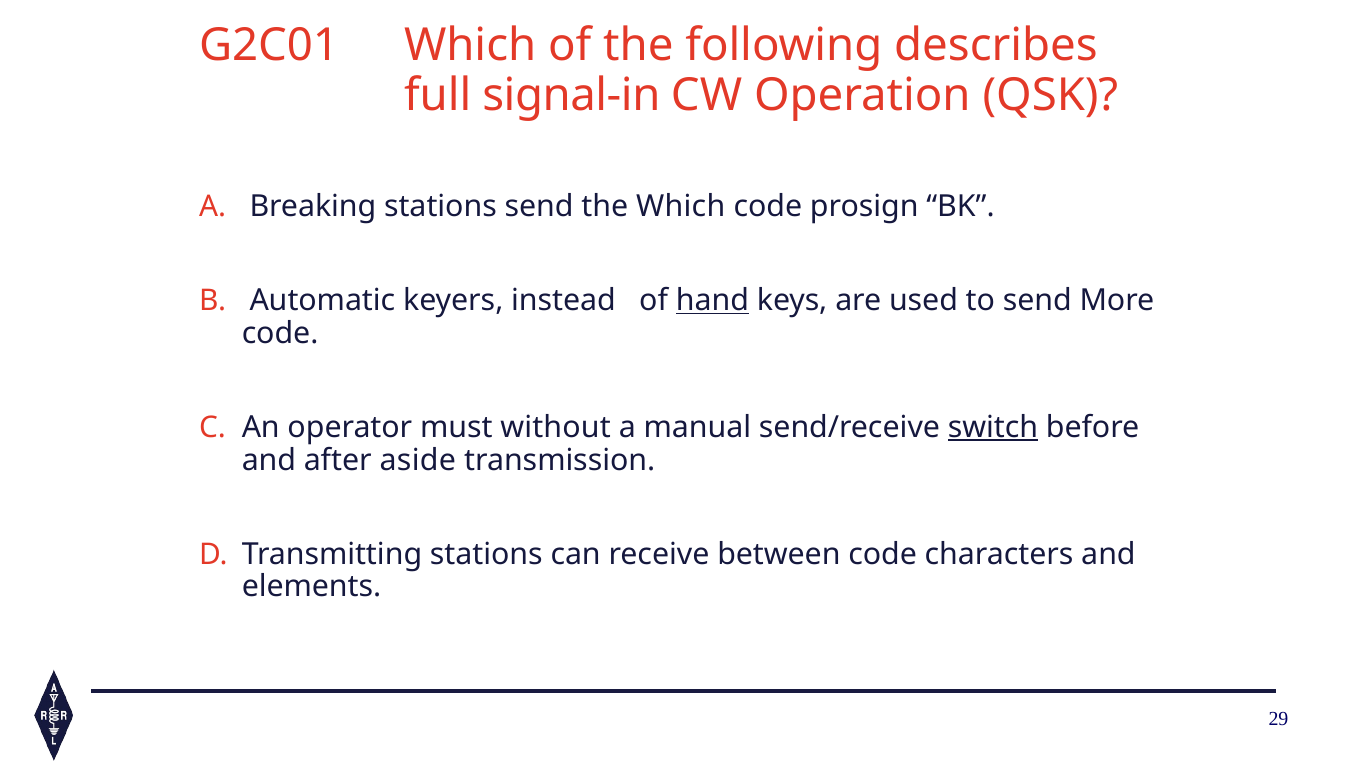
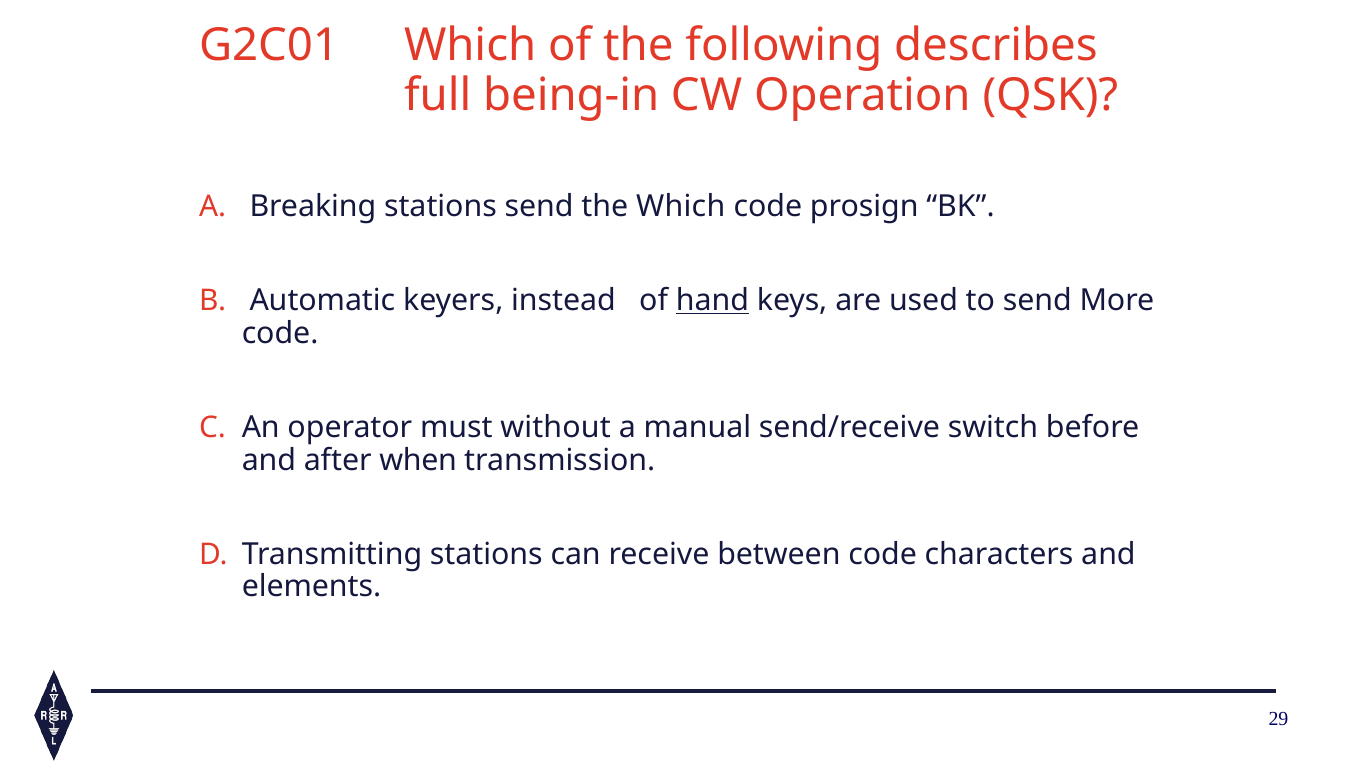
signal-in: signal-in -> being-in (571, 95)
switch underline: present -> none (993, 427)
aside: aside -> when (418, 460)
